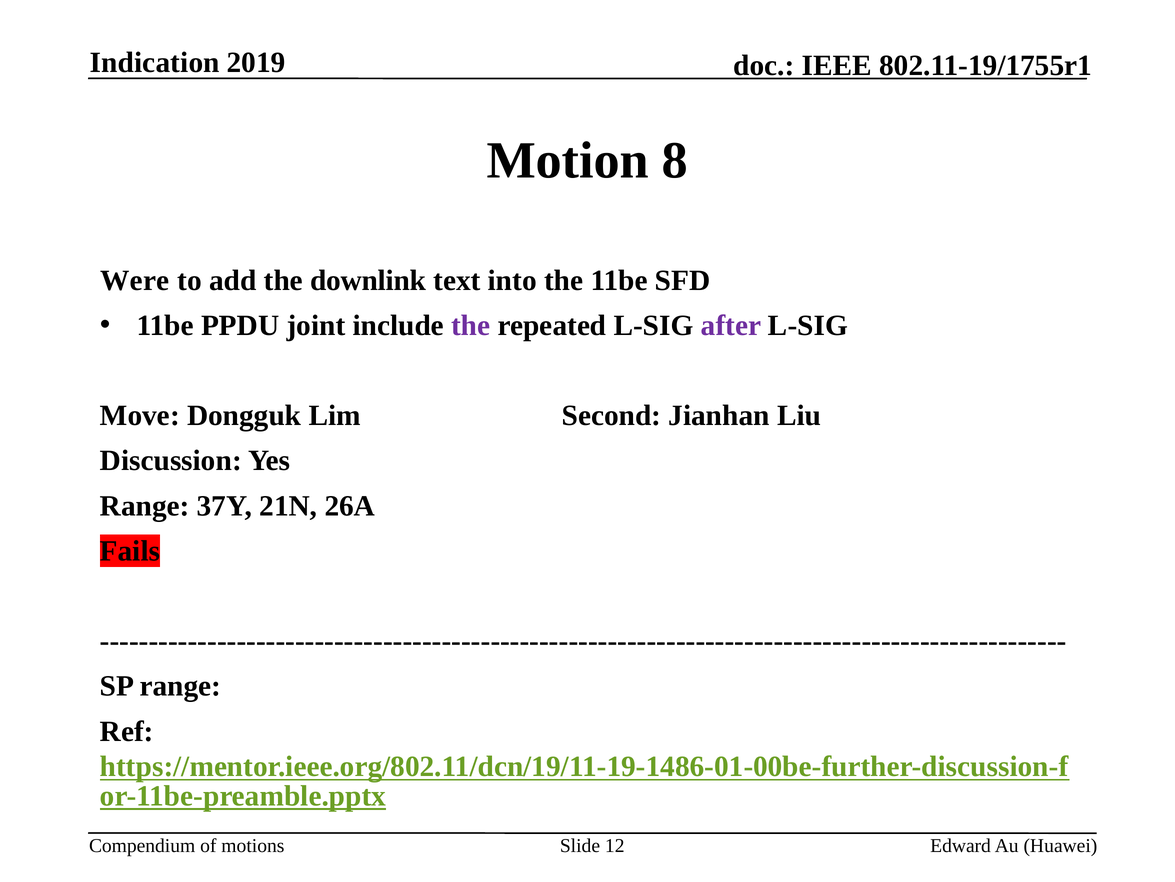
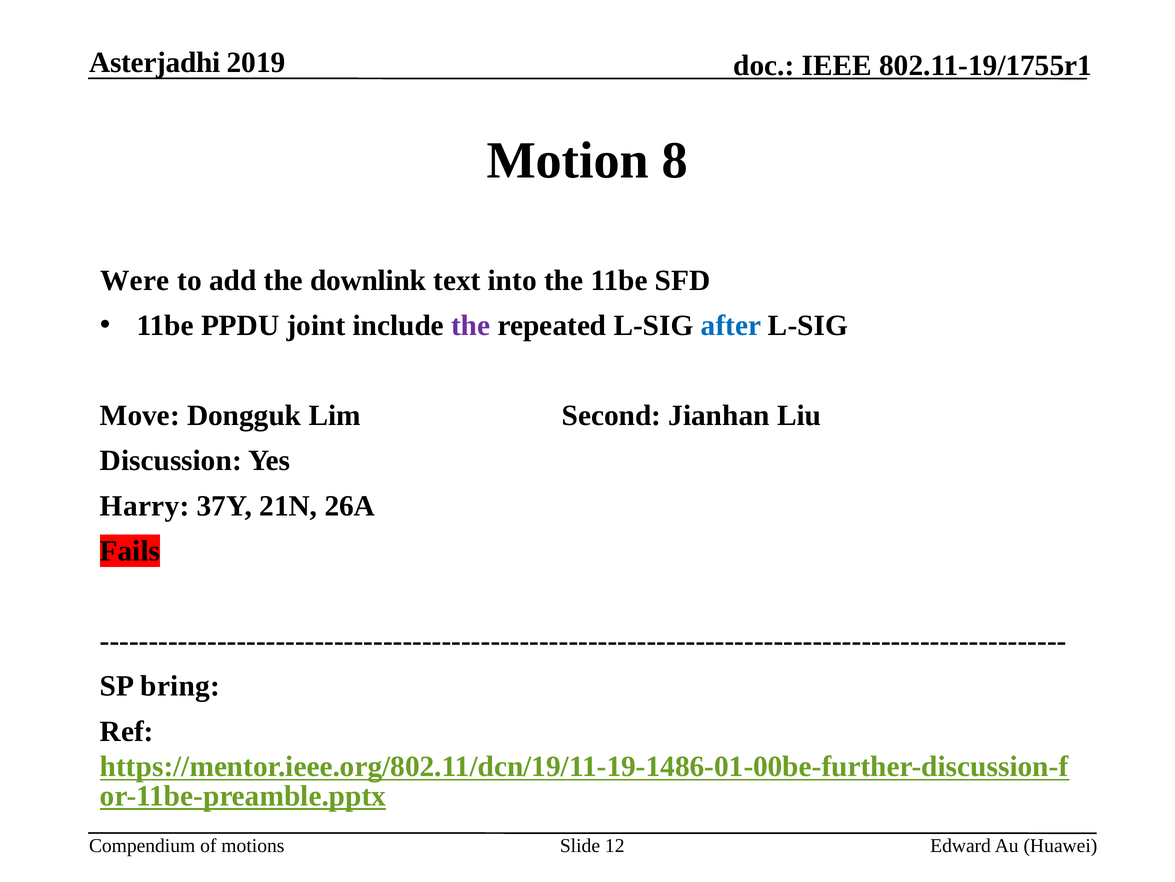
Indication: Indication -> Asterjadhi (155, 62)
after colour: purple -> blue (731, 325)
Range: Range -> Harry (145, 505)
SP range: range -> bring (180, 686)
